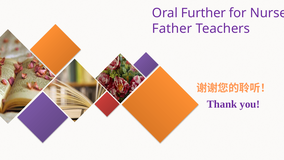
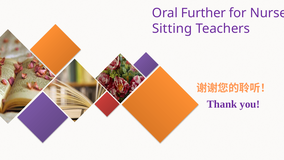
Father: Father -> Sitting (172, 29)
